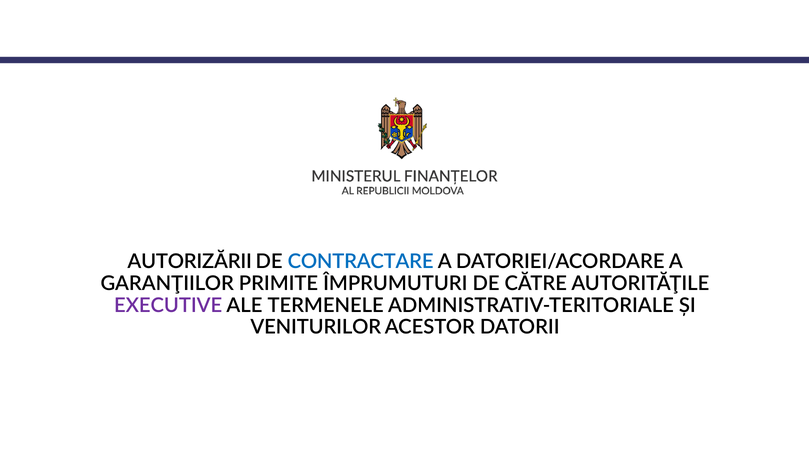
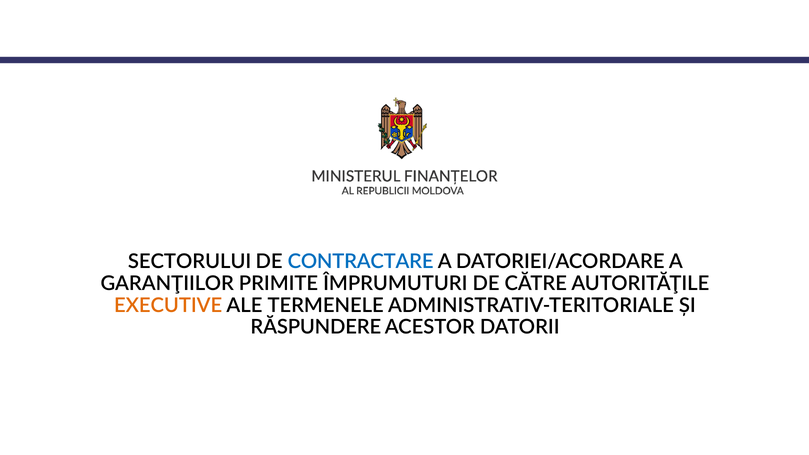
AUTORIZĂRII: AUTORIZĂRII -> SECTORULUI (190, 262)
EXECUTIVE colour: purple -> orange (168, 306)
VENITURILOR: VENITURILOR -> RĂSPUNDERE (316, 327)
